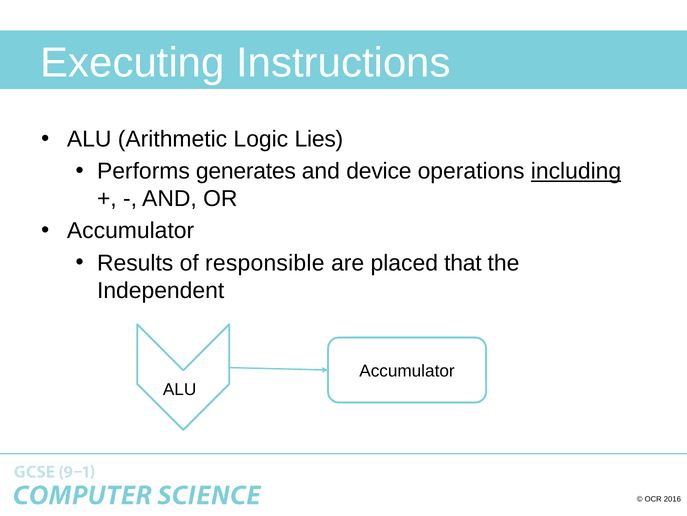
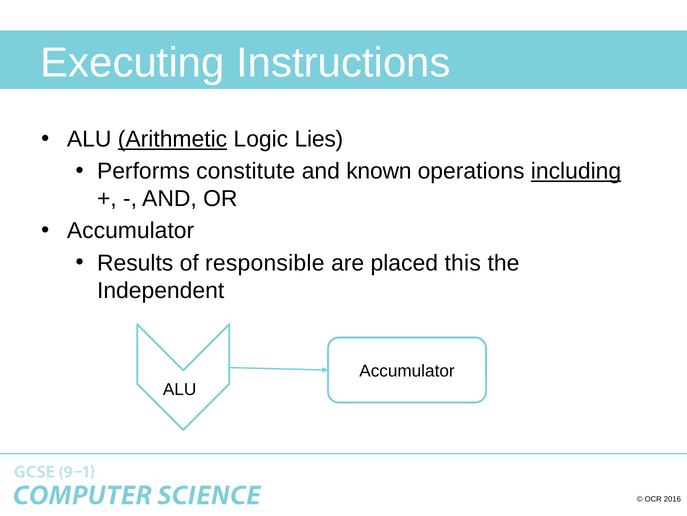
Arithmetic underline: none -> present (173, 139)
generates: generates -> constitute (246, 171)
device: device -> known (379, 171)
that: that -> this (463, 263)
